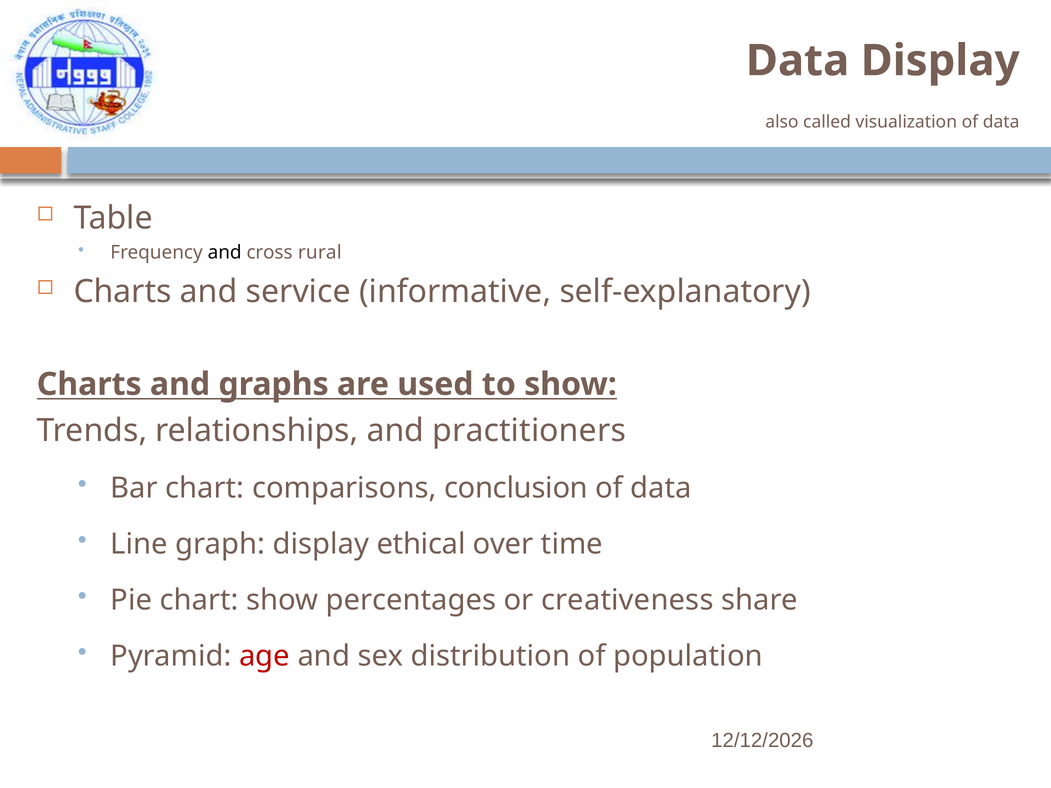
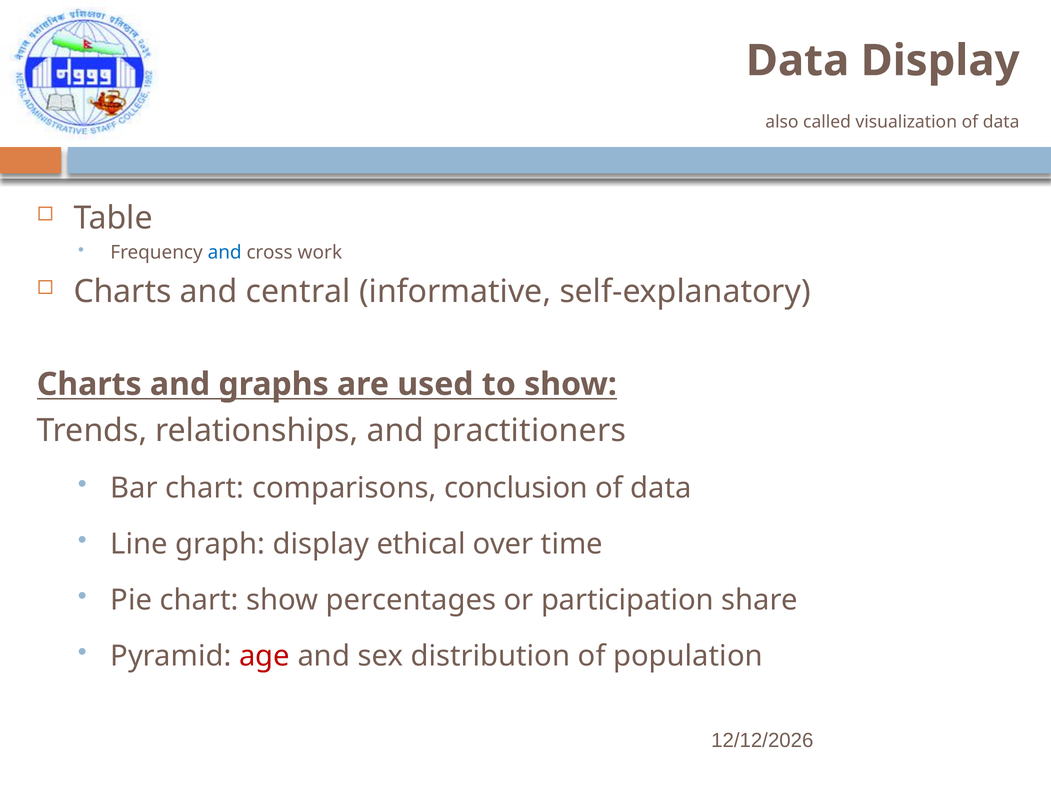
and colour: black -> blue (225, 253)
rural: rural -> work (320, 253)
service: service -> central (298, 292)
creativeness: creativeness -> participation (627, 600)
